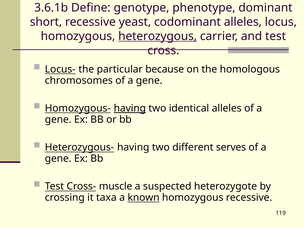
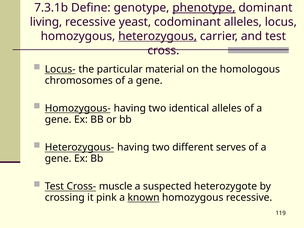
3.6.1b: 3.6.1b -> 7.3.1b (51, 8)
phenotype underline: none -> present (204, 8)
short: short -> living (46, 22)
because: because -> material (165, 69)
having underline: present -> none (130, 108)
taxa: taxa -> pink (106, 198)
